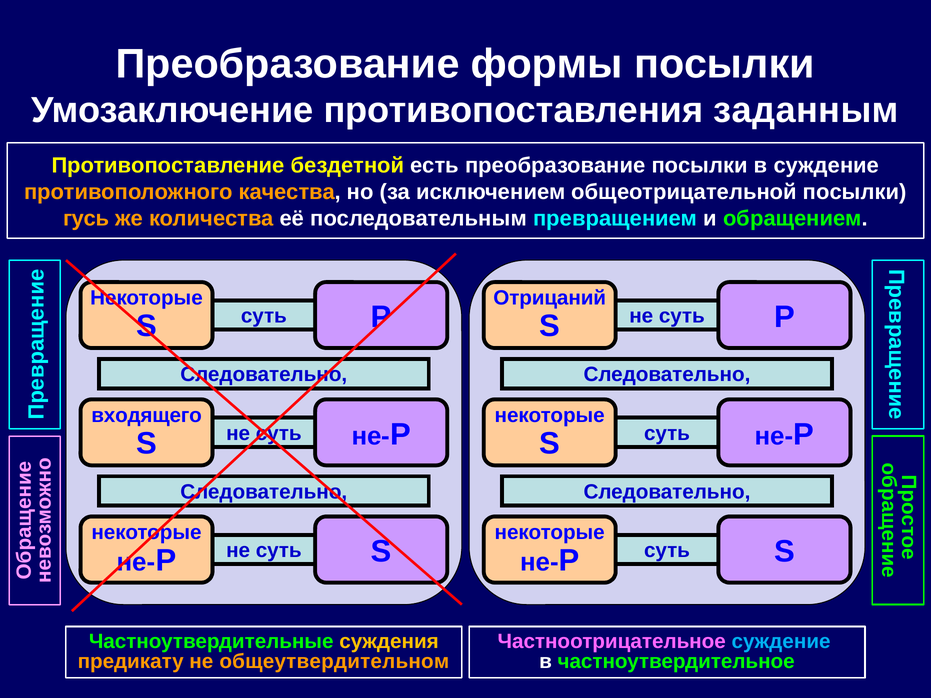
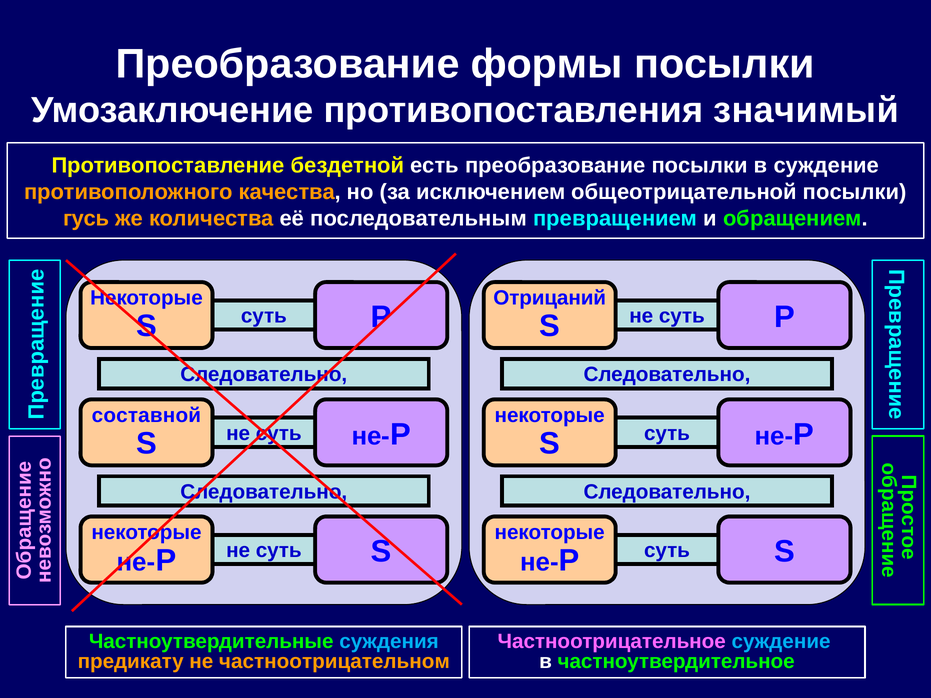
заданным: заданным -> значимый (806, 110)
входящего: входящего -> составной (146, 416)
суждения colour: yellow -> light blue (389, 642)
общеутвердительном: общеутвердительном -> частноотрицательном (334, 661)
